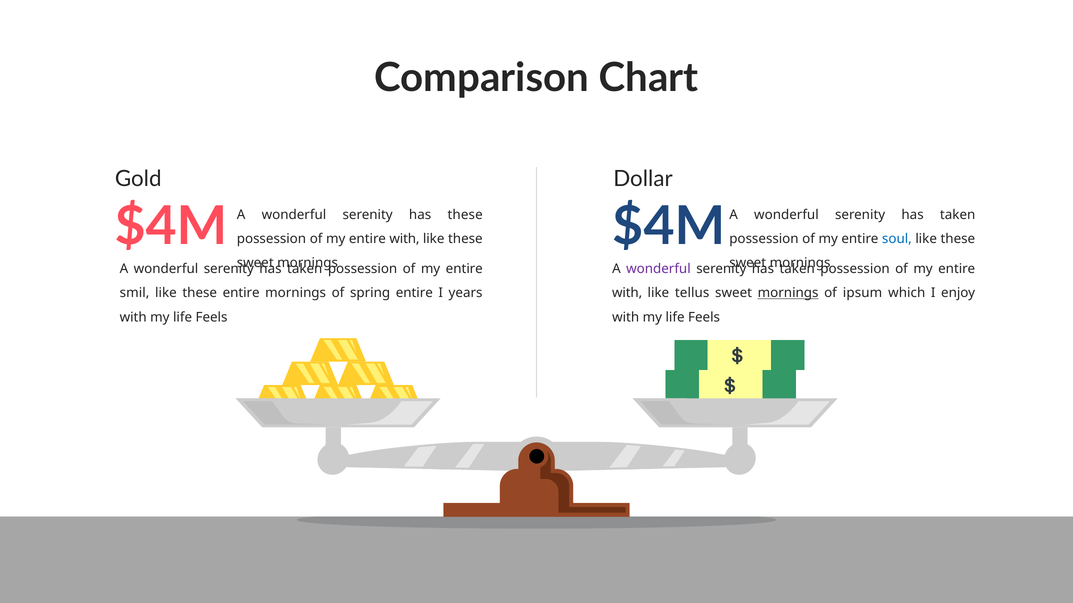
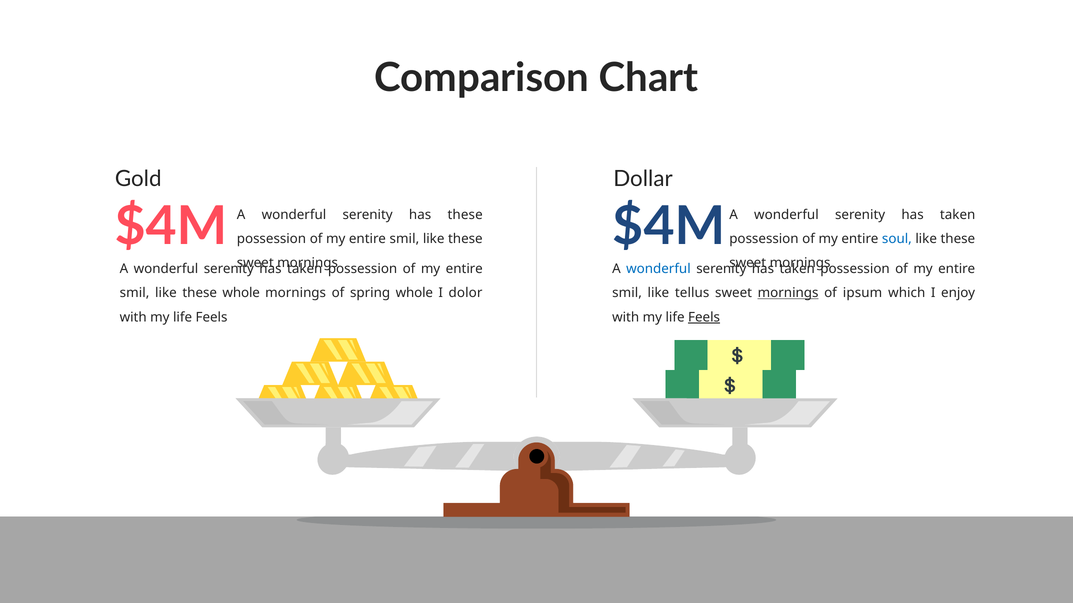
with: with -> smil (404, 239)
wonderful colour: purple -> blue (658, 269)
these entire: entire -> whole (241, 293)
spring entire: entire -> whole (414, 293)
years: years -> dolor (466, 293)
with: with -> smil (627, 293)
Feels underline: none -> present (704, 317)
